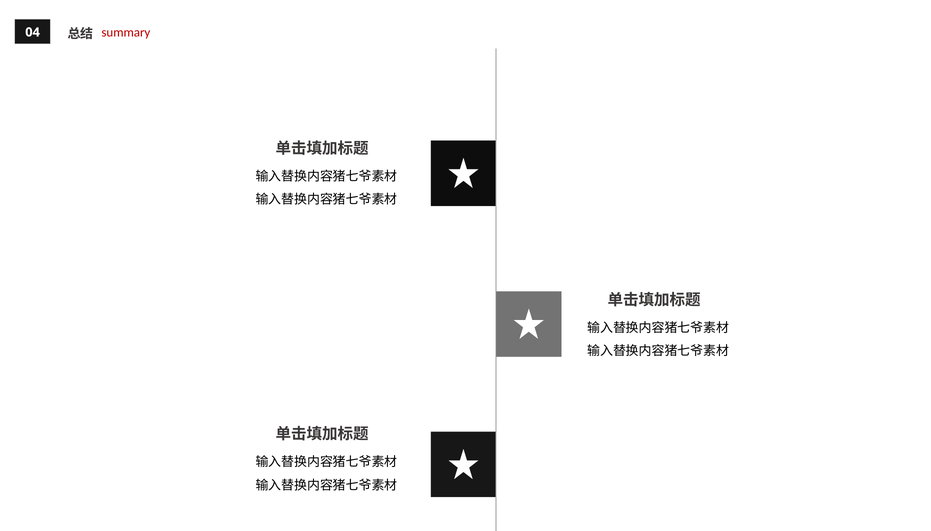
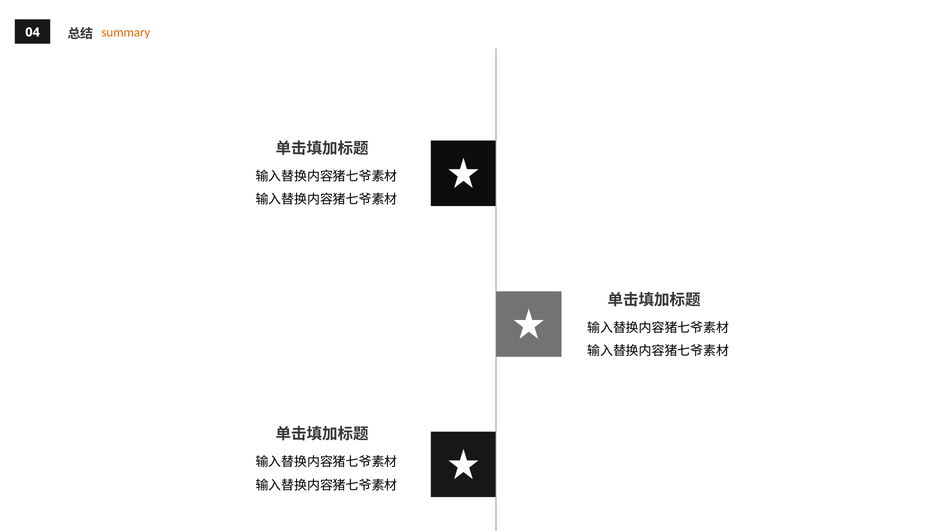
summary colour: red -> orange (126, 32)
